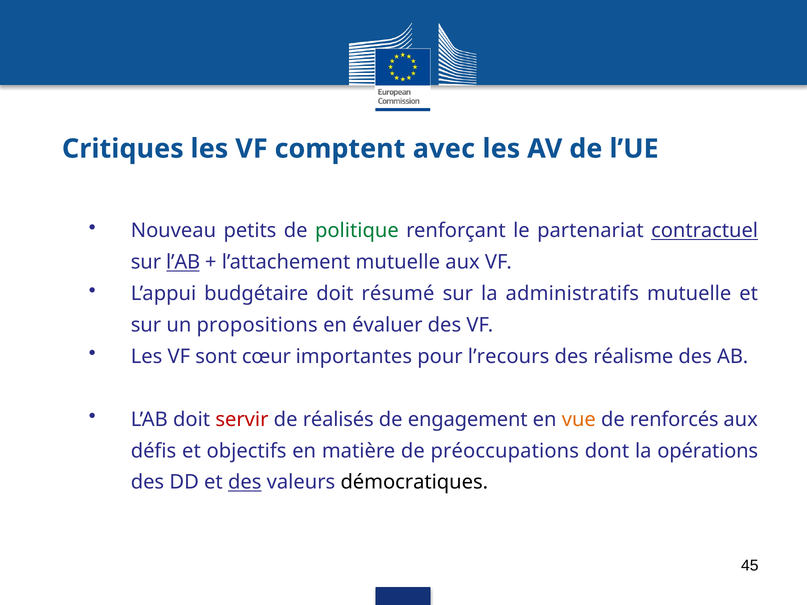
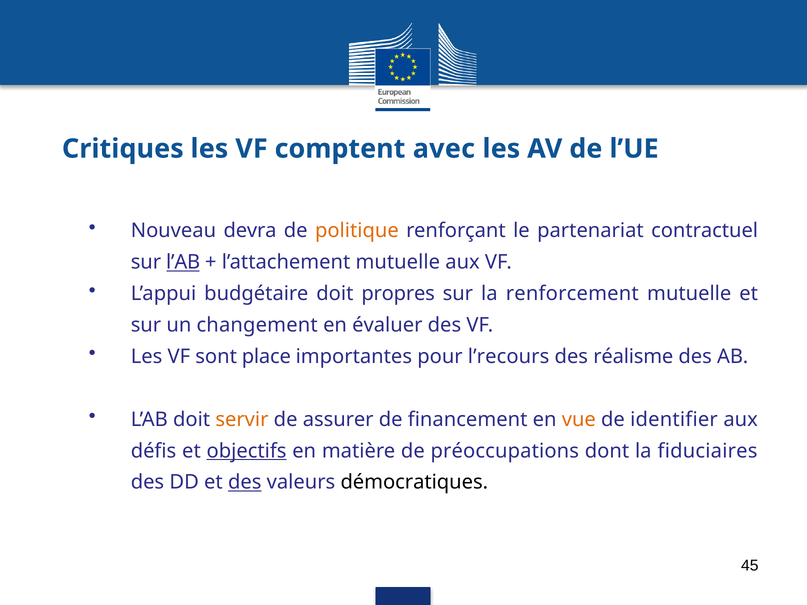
petits: petits -> devra (250, 231)
politique colour: green -> orange (357, 231)
contractuel underline: present -> none (705, 231)
résumé: résumé -> propres (398, 294)
administratifs: administratifs -> renforcement (572, 294)
propositions: propositions -> changement (257, 325)
cœur: cœur -> place (266, 357)
servir colour: red -> orange (242, 420)
réalisés: réalisés -> assurer (338, 420)
engagement: engagement -> financement (468, 420)
renforcés: renforcés -> identifier (674, 420)
objectifs underline: none -> present (247, 451)
opérations: opérations -> fiduciaires (708, 451)
